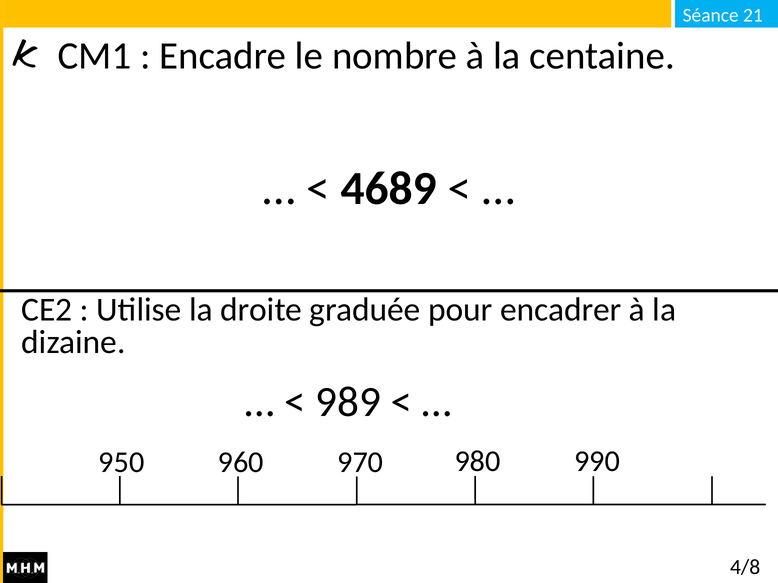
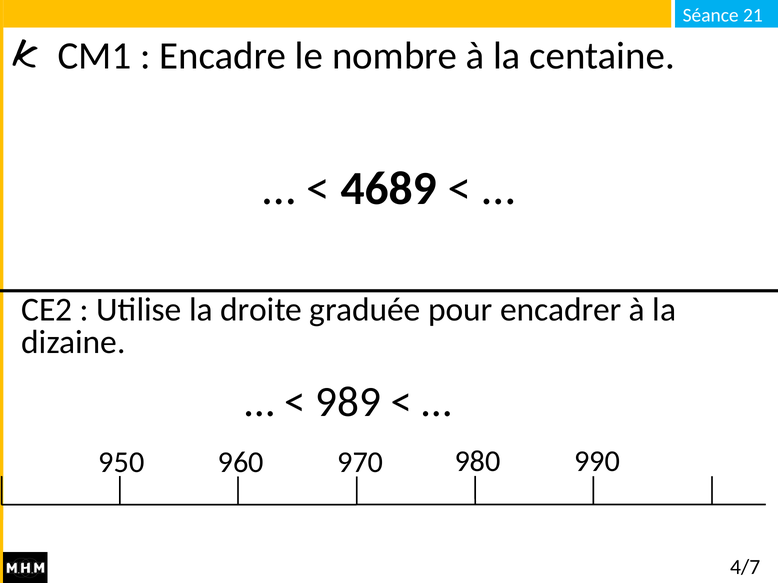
4/8: 4/8 -> 4/7 (745, 568)
